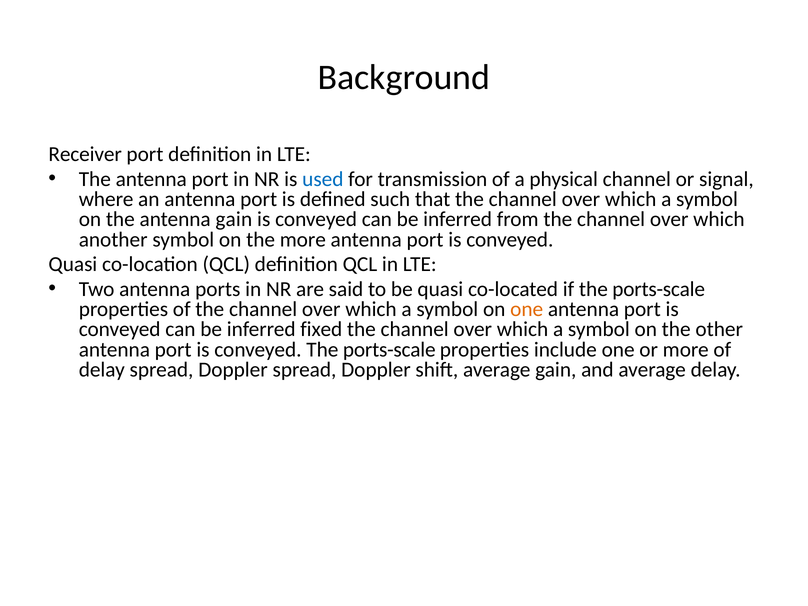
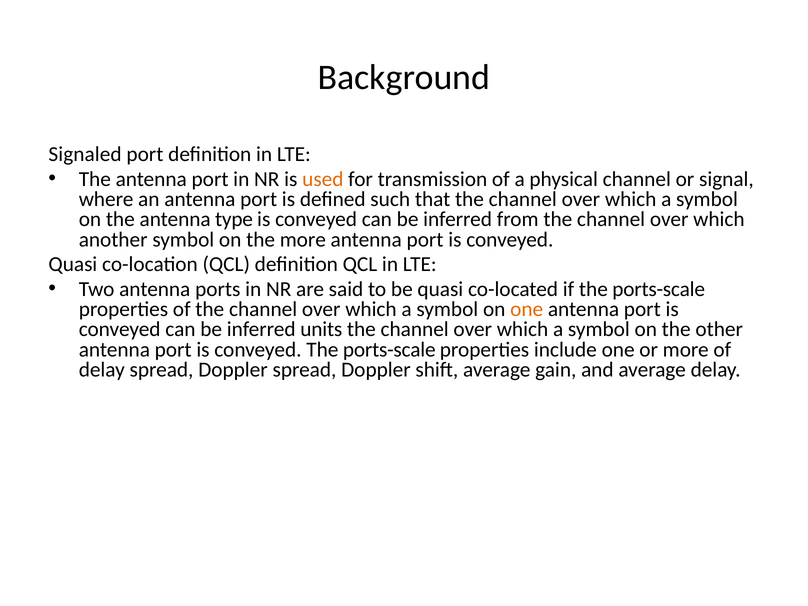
Receiver: Receiver -> Signaled (85, 154)
used colour: blue -> orange (323, 179)
antenna gain: gain -> type (234, 219)
fixed: fixed -> units (321, 329)
